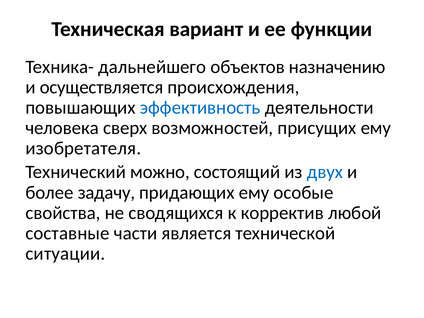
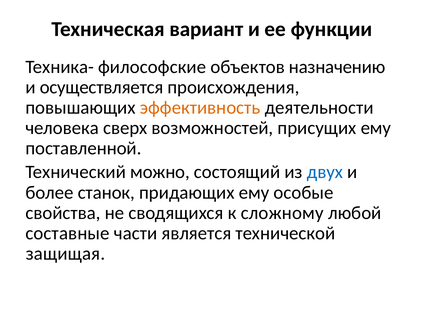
дальнейшего: дальнейшего -> философские (152, 67)
эффективность colour: blue -> orange (200, 108)
изобретателя: изобретателя -> поставленной (83, 148)
задачу: задачу -> станок (106, 192)
корректив: корректив -> сложному (282, 213)
ситуации: ситуации -> защищая (65, 254)
